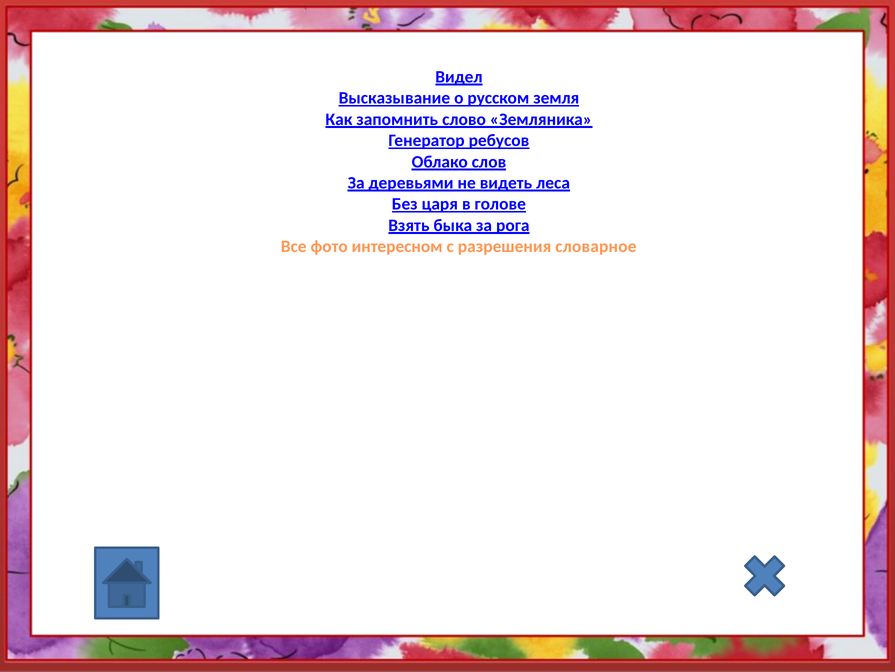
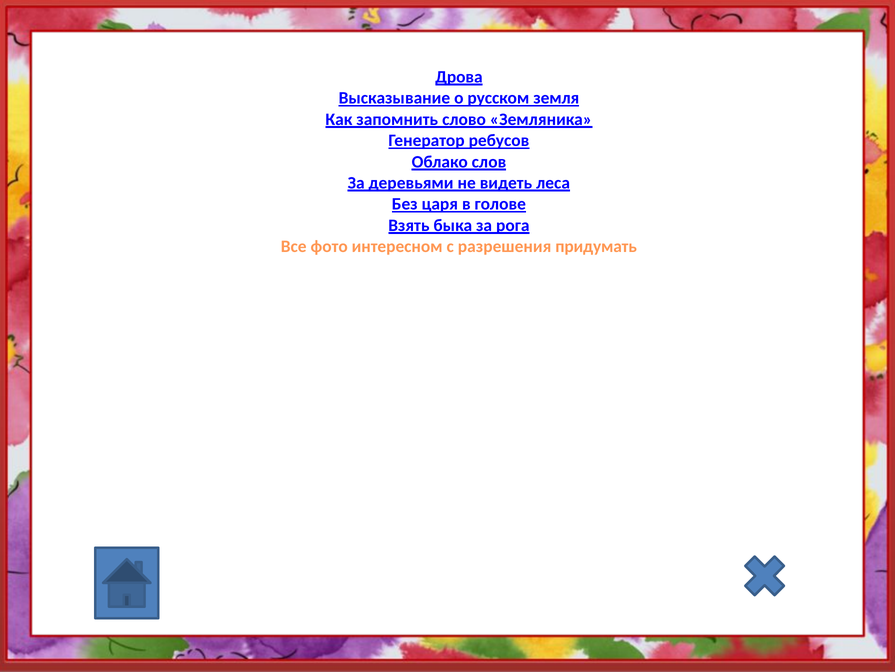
Видел: Видел -> Дрова (459, 77)
словарное: словарное -> придумать (596, 246)
